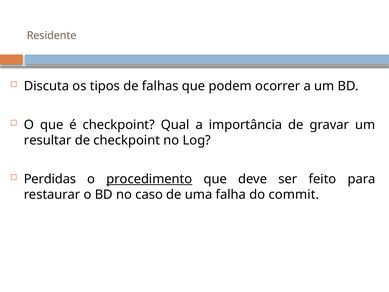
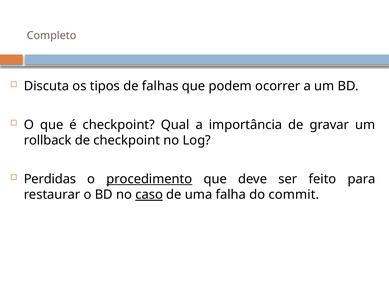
Residente: Residente -> Completo (52, 36)
resultar: resultar -> rollback (48, 140)
caso underline: none -> present (149, 195)
